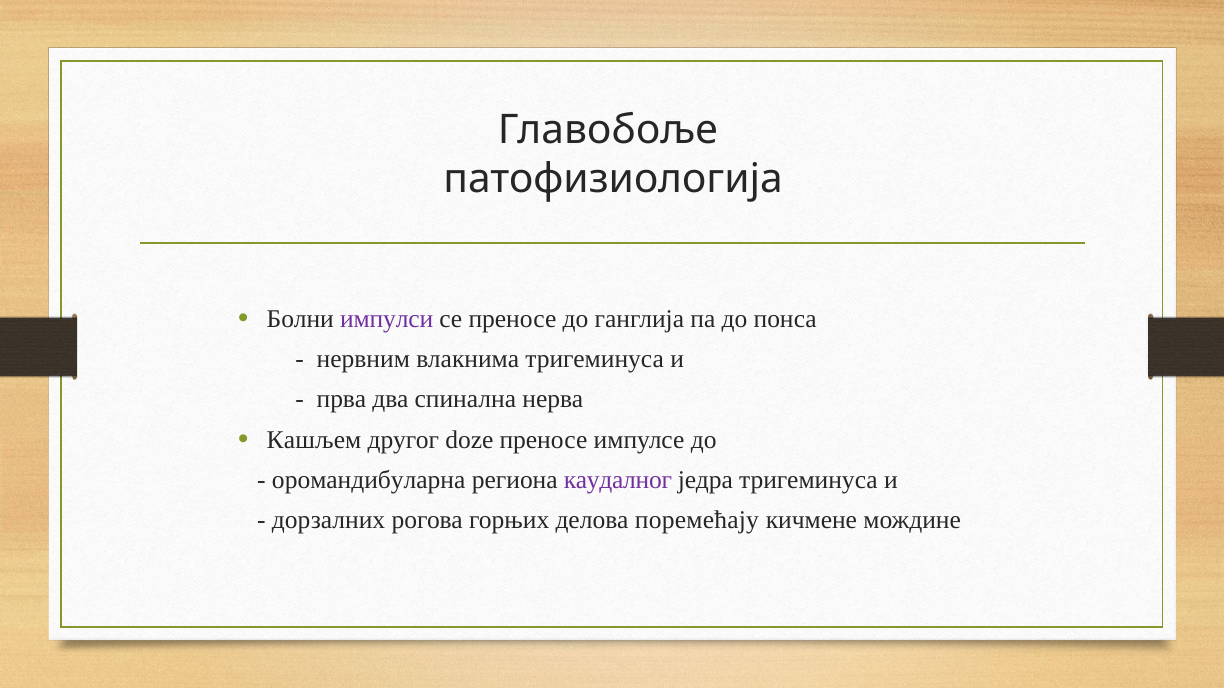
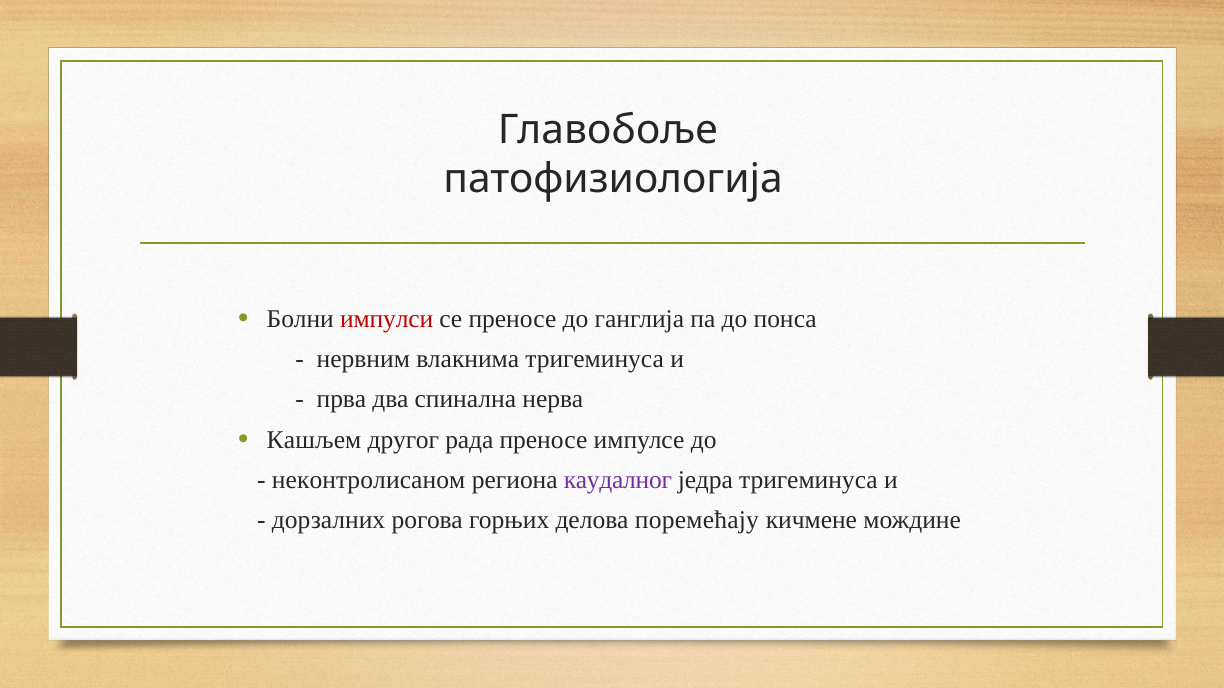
импулси colour: purple -> red (387, 319)
doze: doze -> рада (469, 440)
оромандибуларна: оромандибуларна -> неконтролисаном (369, 481)
